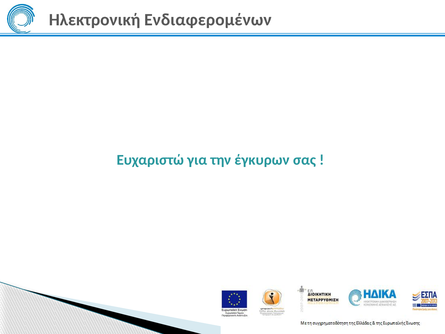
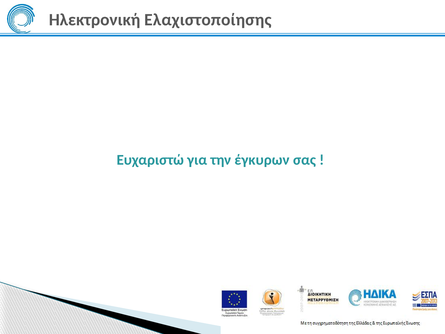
Ενδιαφερομένων: Ενδιαφερομένων -> Ελαχιστοποίησης (208, 20)
